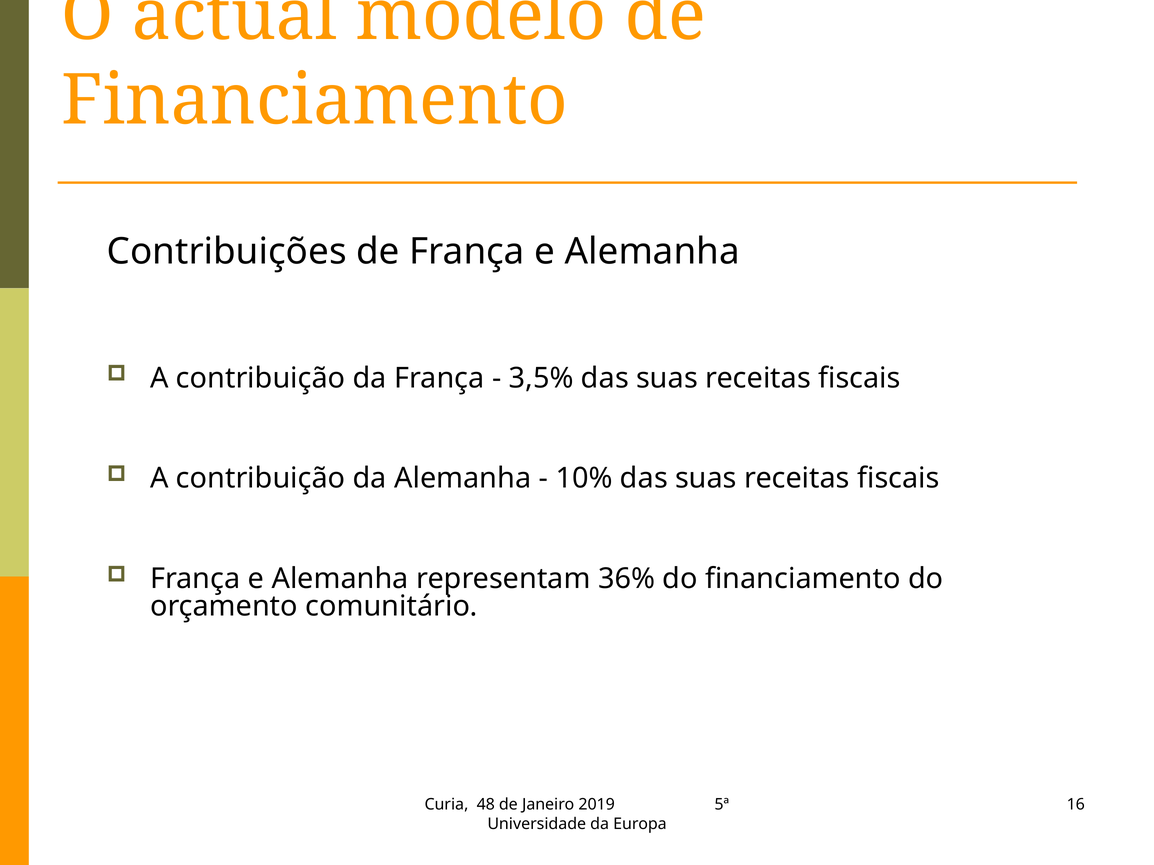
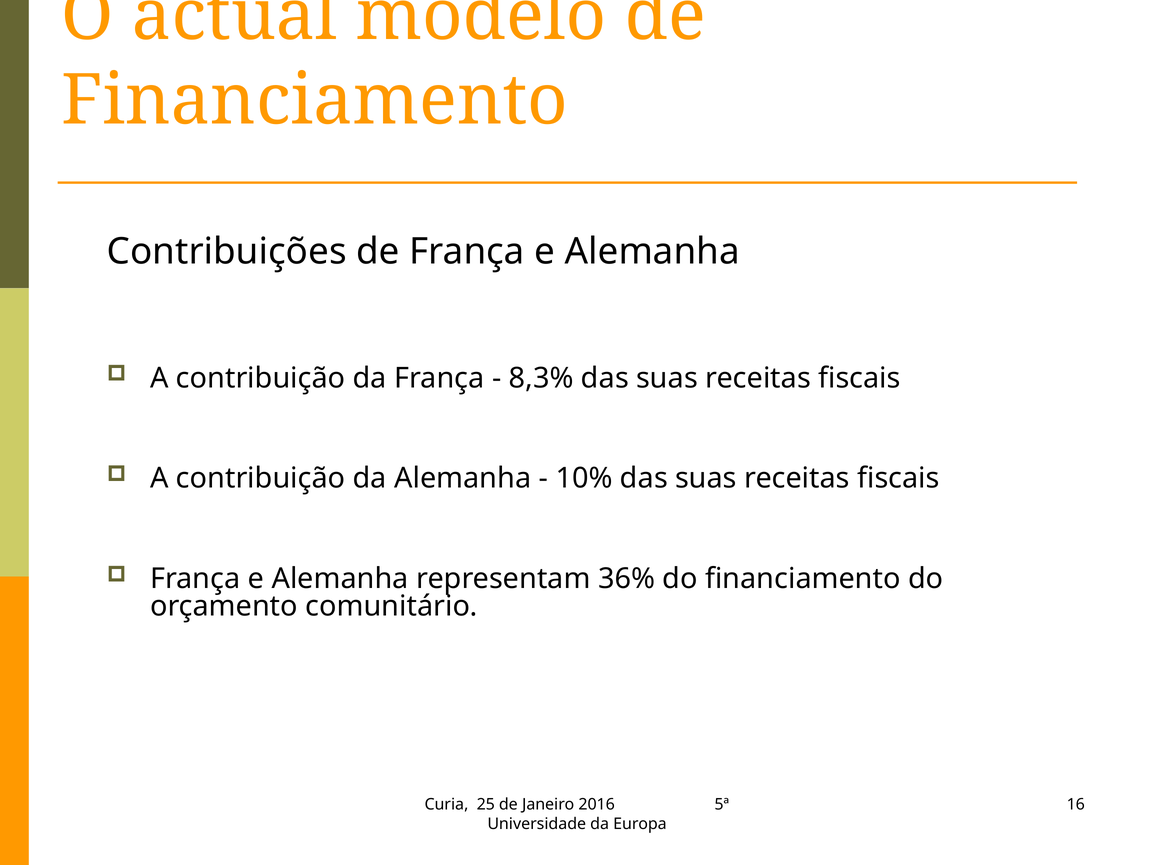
3,5%: 3,5% -> 8,3% (541, 378)
48: 48 -> 25 (486, 805)
2019: 2019 -> 2016 (597, 805)
